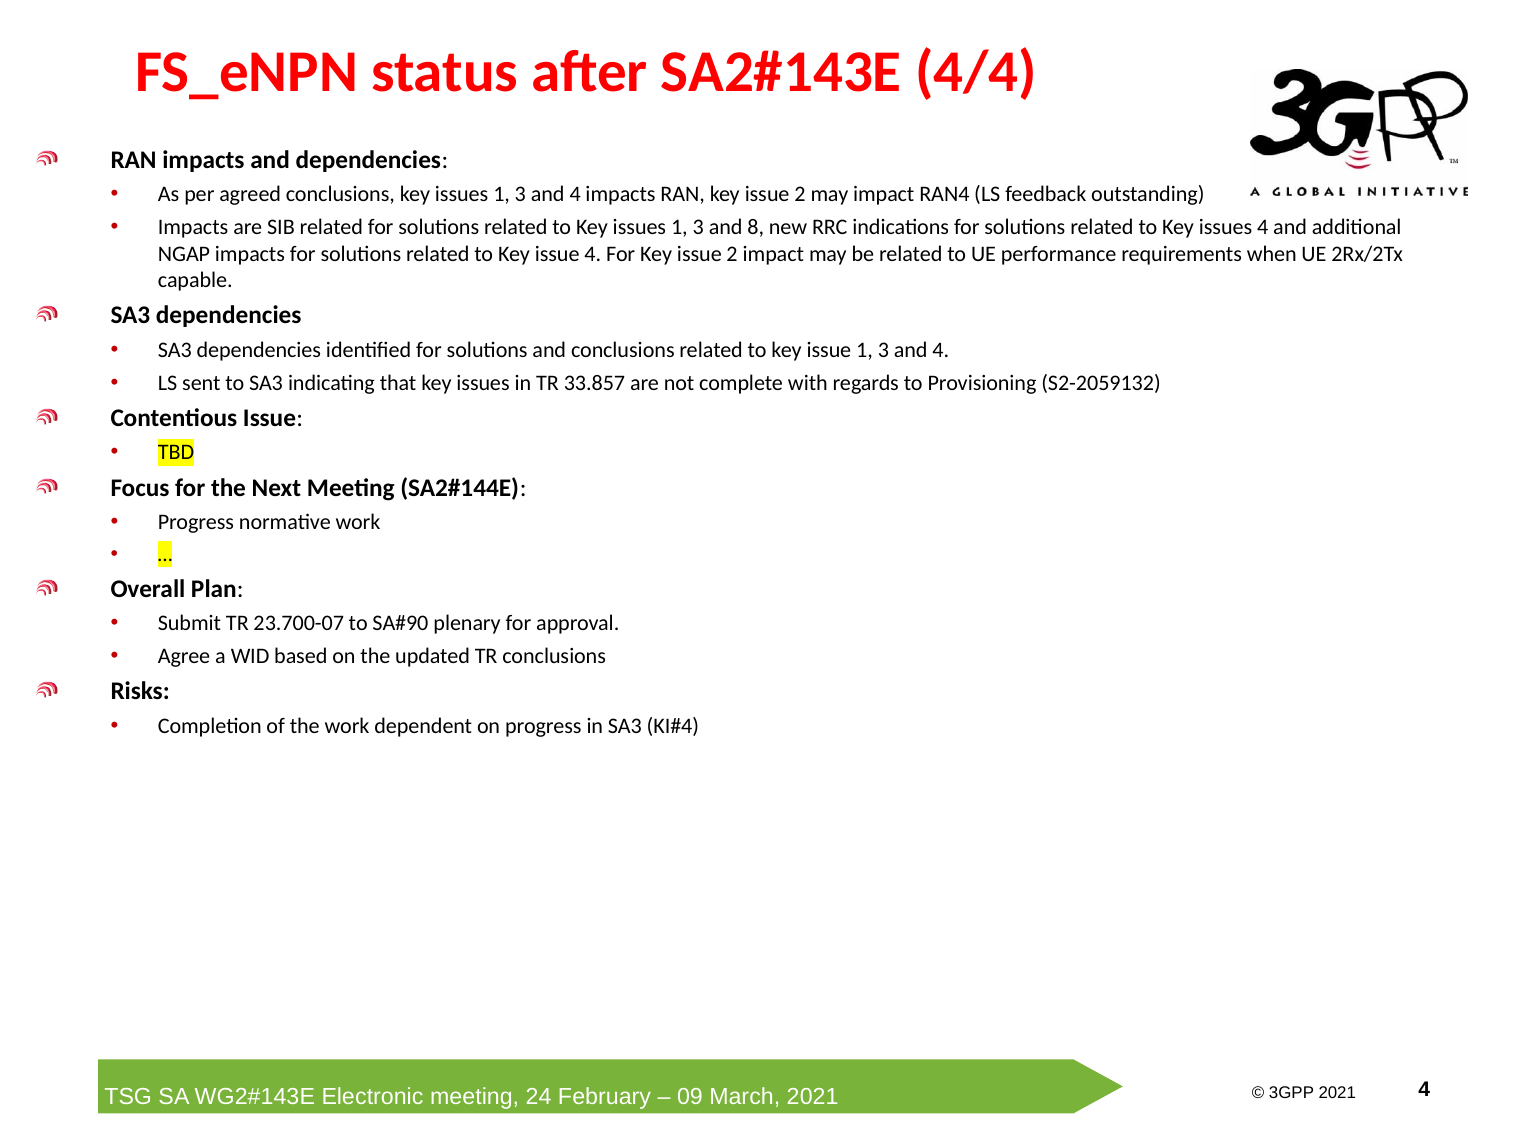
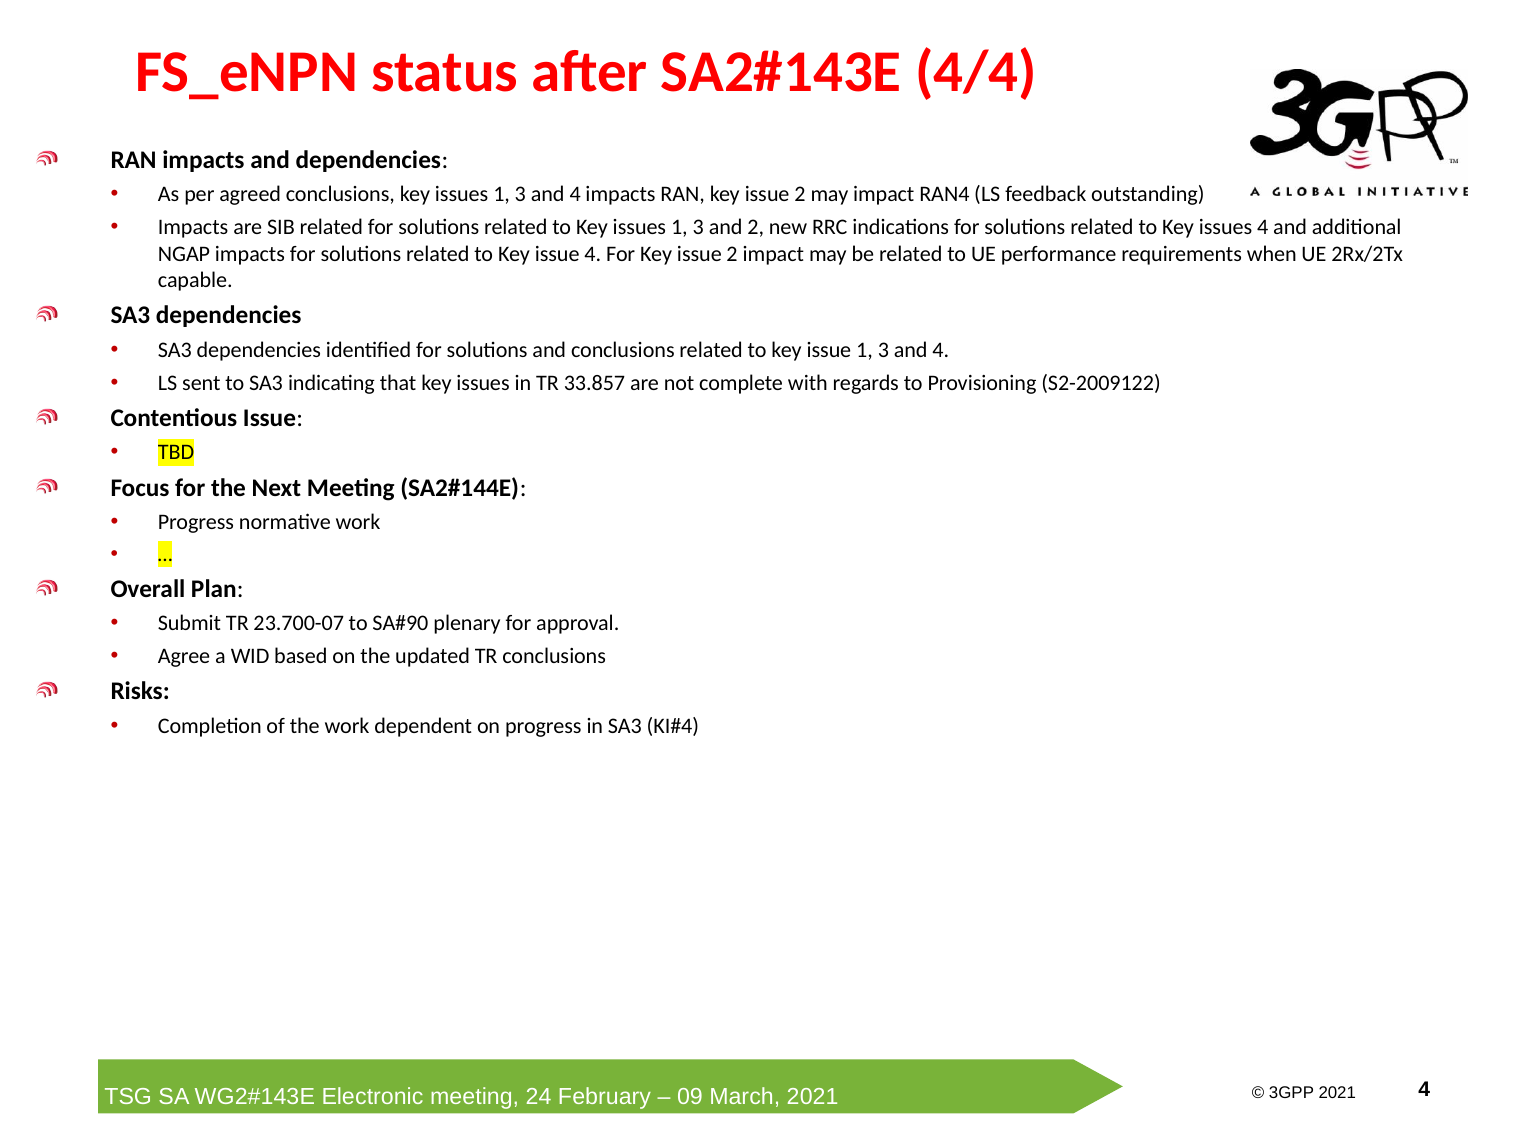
and 8: 8 -> 2 (756, 227)
S2-2059132: S2-2059132 -> S2-2009122 (1101, 383)
